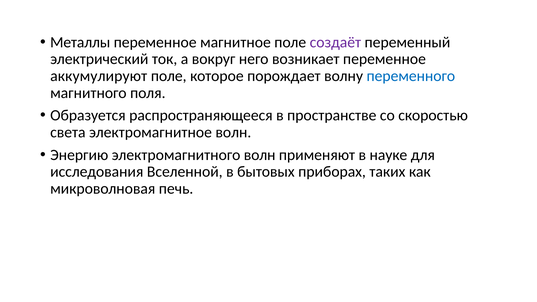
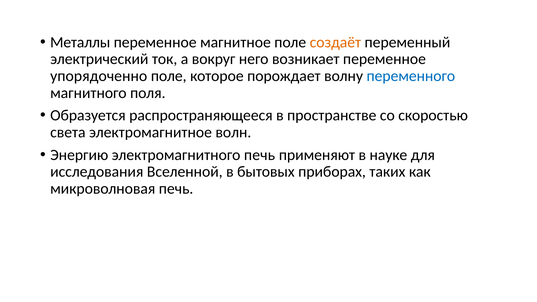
создаёт colour: purple -> orange (335, 42)
аккумулируют: аккумулируют -> упорядоченно (99, 76)
электромагнитного волн: волн -> печь (260, 155)
